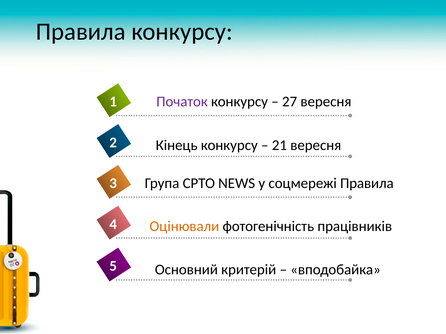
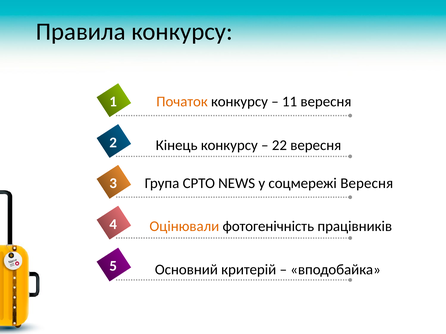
Початок colour: purple -> orange (182, 102)
27: 27 -> 11 (290, 102)
21: 21 -> 22 (279, 146)
соцмережі Правила: Правила -> Вересня (367, 183)
